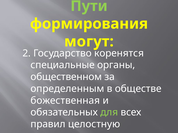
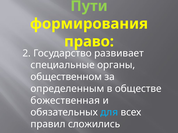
могут: могут -> право (89, 42)
коренятся: коренятся -> развивает (119, 53)
для colour: light green -> light blue (109, 113)
целостную: целостную -> сложились (94, 125)
